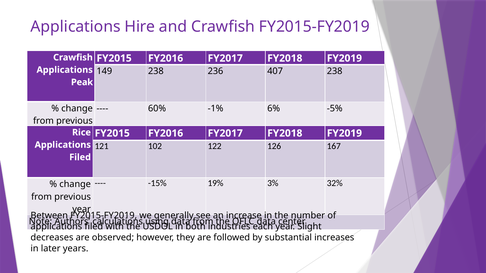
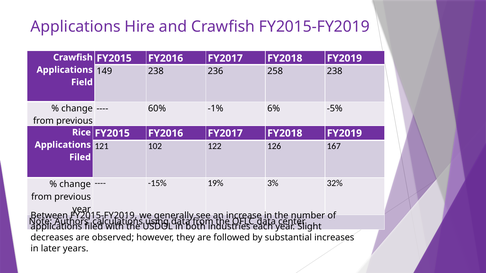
407: 407 -> 258 (275, 71)
Peak: Peak -> Field (82, 82)
